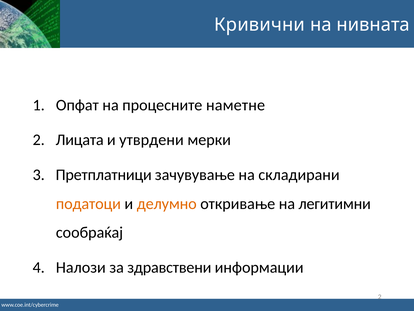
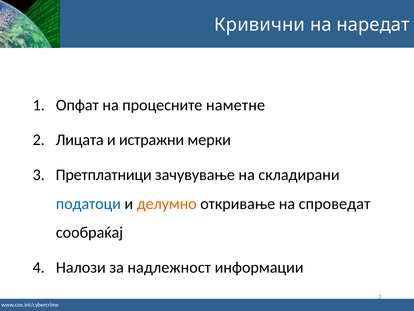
нивната: нивната -> наредат (373, 25)
утврдени: утврдени -> истражни (152, 140)
податоци colour: orange -> blue (88, 203)
легитимни: легитимни -> спроведат (335, 203)
здравствени: здравствени -> надлежност (169, 267)
